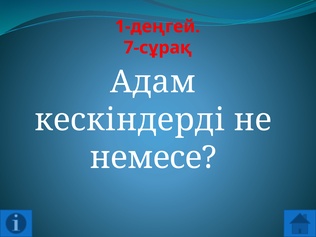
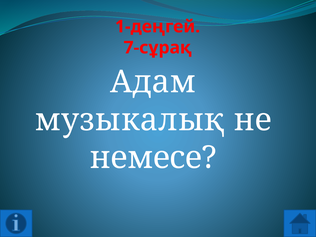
кескіндерді: кескіндерді -> музыкалық (130, 120)
